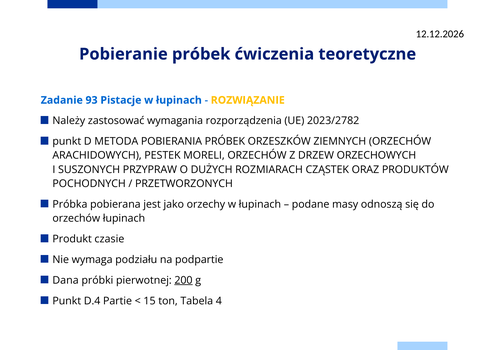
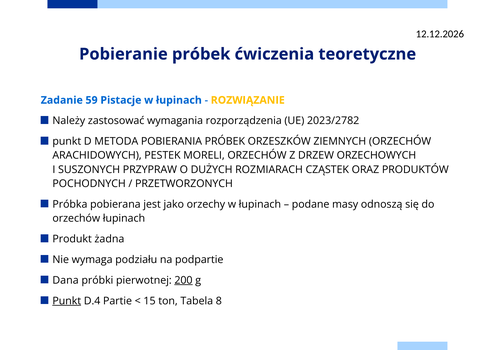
93: 93 -> 59 (92, 100)
czasie: czasie -> żadna (109, 239)
Punkt underline: none -> present (67, 301)
4: 4 -> 8 (219, 301)
